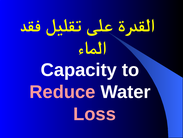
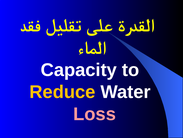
Reduce colour: pink -> yellow (62, 92)
